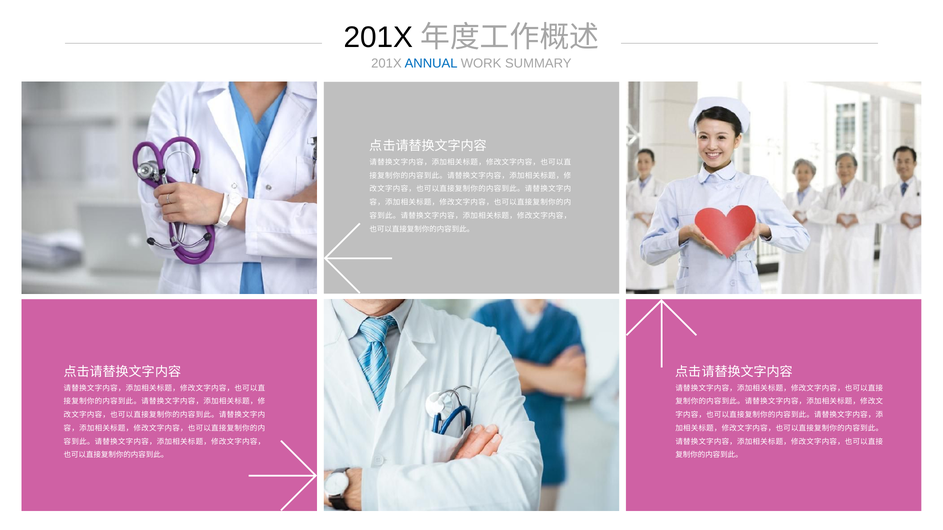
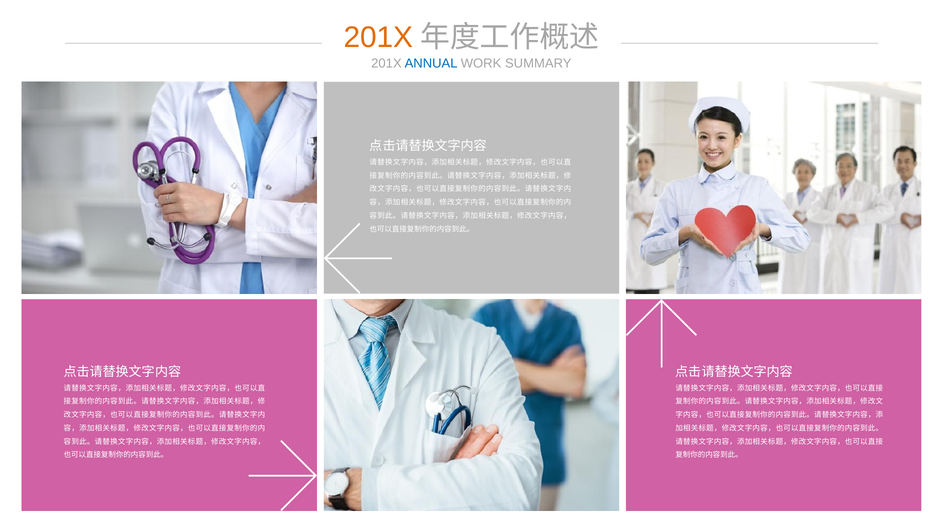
201X colour: black -> orange (378, 37)
